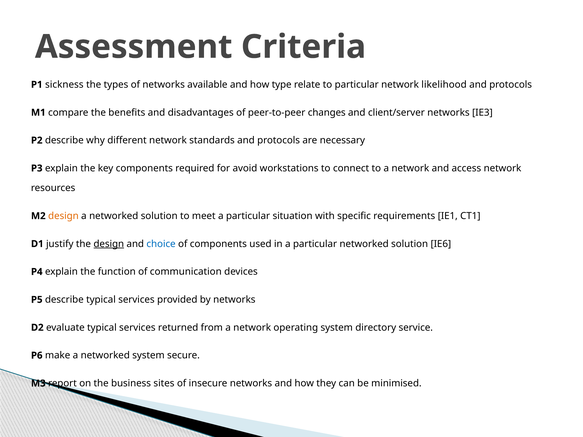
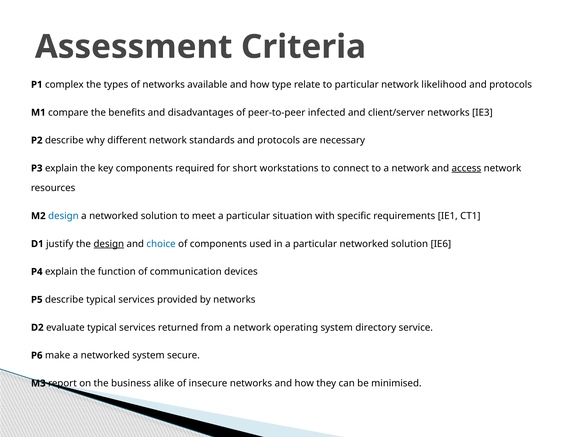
sickness: sickness -> complex (64, 85)
changes: changes -> infected (327, 113)
avoid: avoid -> short (245, 168)
access underline: none -> present (466, 168)
design colour: orange -> blue (63, 216)
sites: sites -> alike (164, 384)
